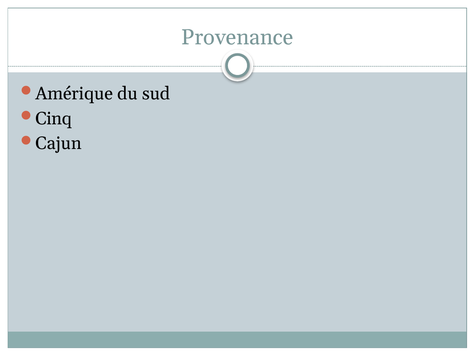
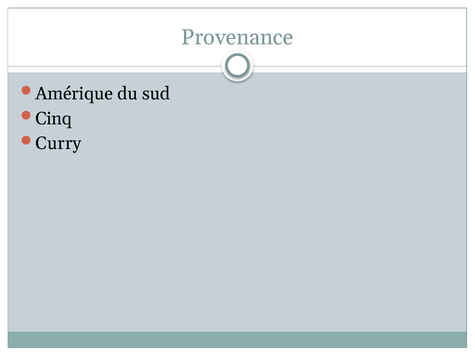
Cajun: Cajun -> Curry (58, 144)
